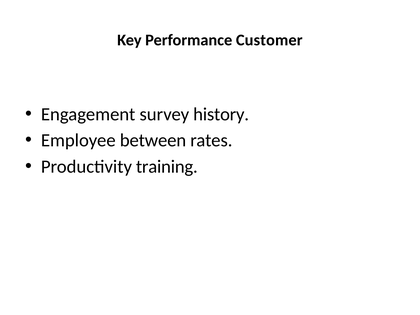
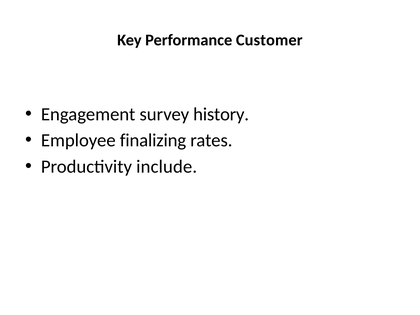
between: between -> finalizing (153, 140)
training: training -> include (167, 167)
